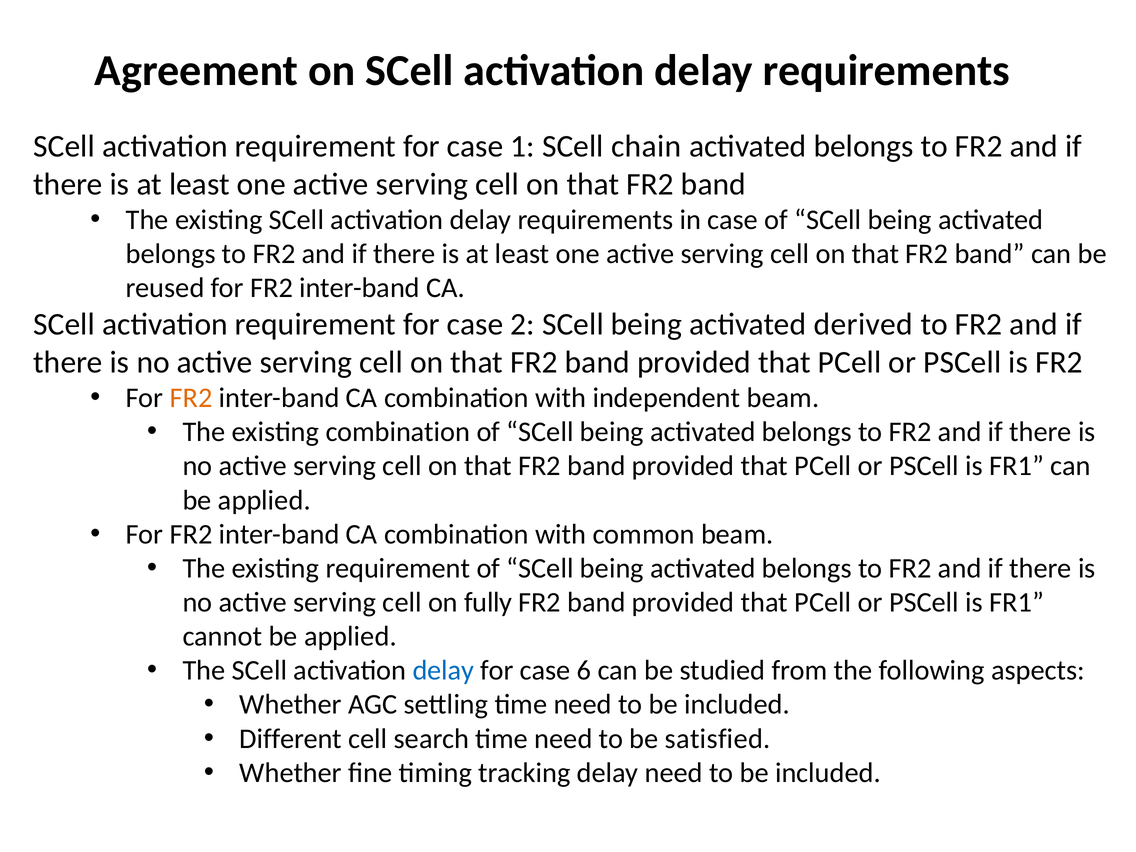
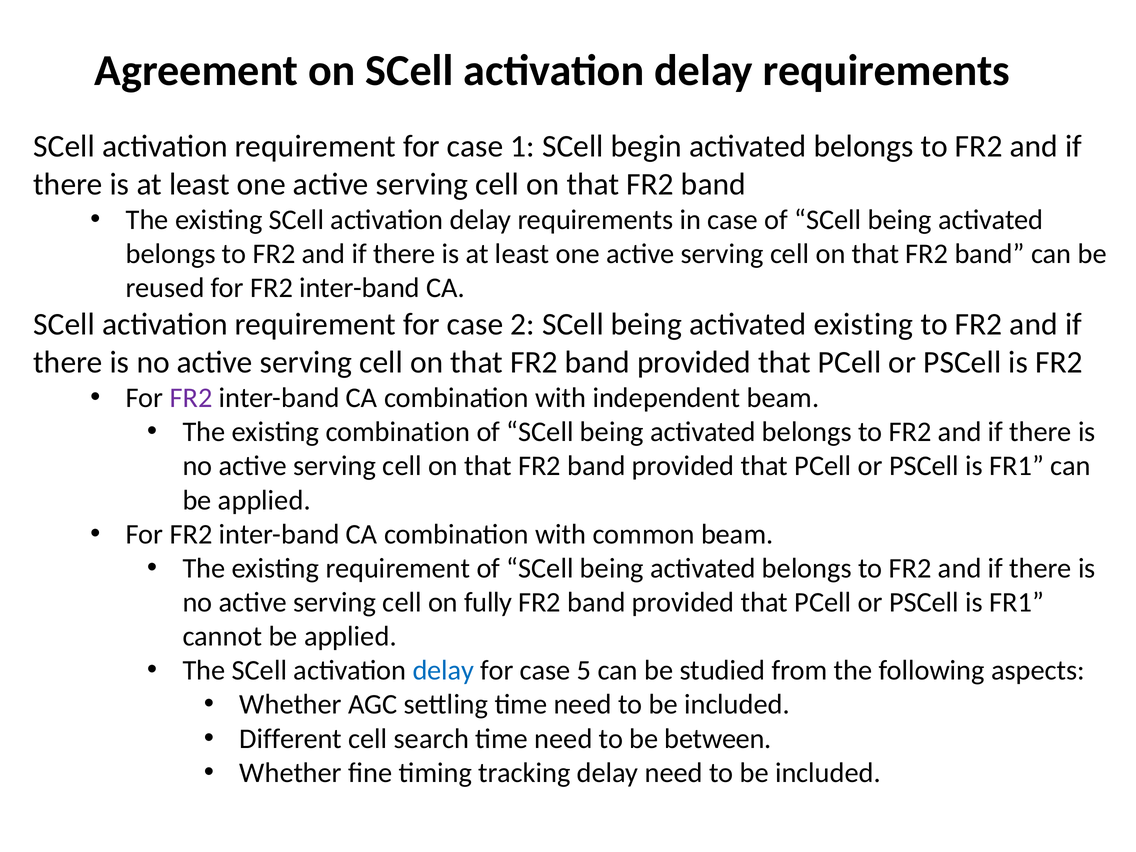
chain: chain -> begin (646, 146)
activated derived: derived -> existing (863, 324)
FR2 colour: orange -> purple (191, 398)
6: 6 -> 5 (584, 671)
satisfied: satisfied -> between (718, 739)
